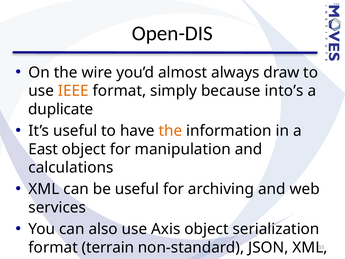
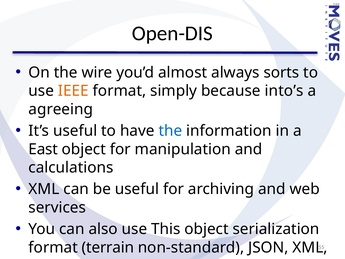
draw: draw -> sorts (281, 72)
duplicate: duplicate -> agreeing (61, 109)
the colour: orange -> blue (170, 131)
Axis: Axis -> This (166, 229)
